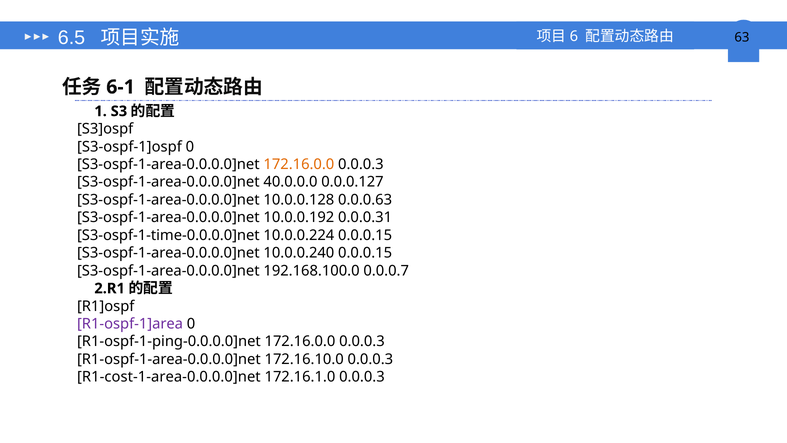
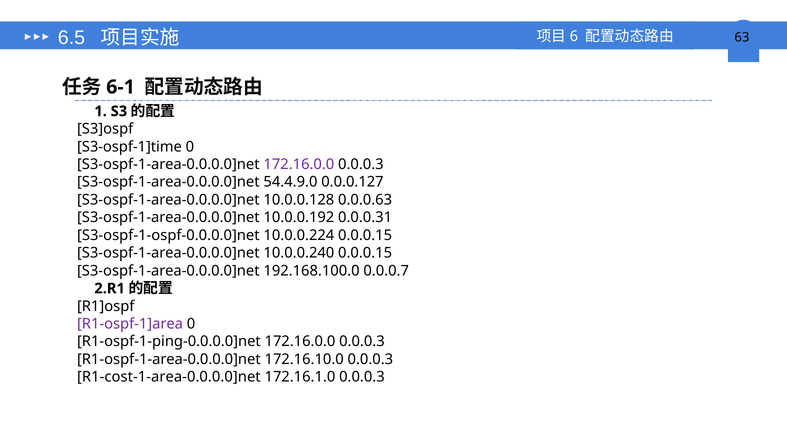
S3-ospf-1]ospf: S3-ospf-1]ospf -> S3-ospf-1]time (129, 147)
172.16.0.0 colour: orange -> purple (299, 164)
40.0.0.0: 40.0.0.0 -> 54.4.9.0 (290, 182)
S3-ospf-1-time-0.0.0.0]net: S3-ospf-1-time-0.0.0.0]net -> S3-ospf-1-ospf-0.0.0.0]net (168, 235)
